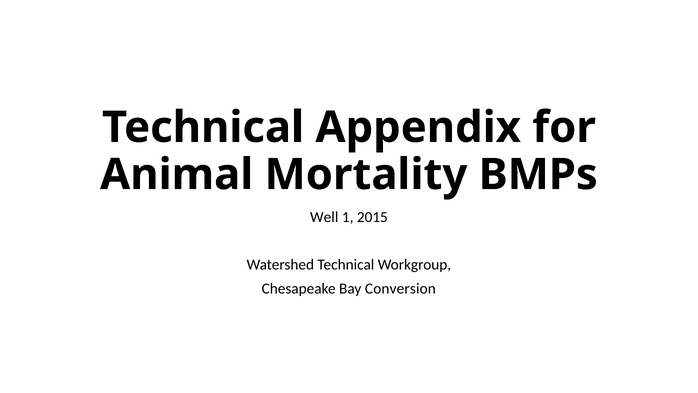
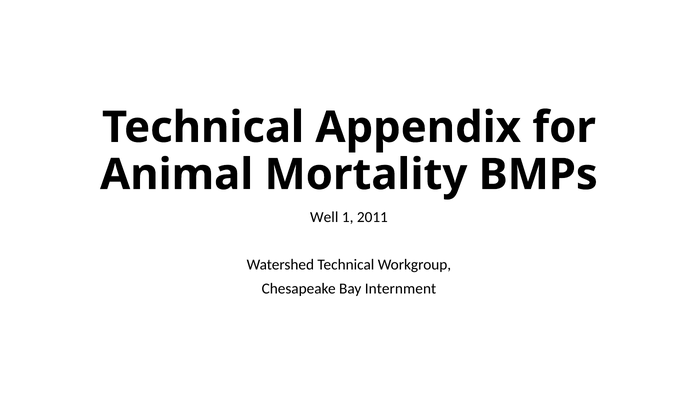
2015: 2015 -> 2011 (372, 217)
Conversion: Conversion -> Internment (400, 288)
